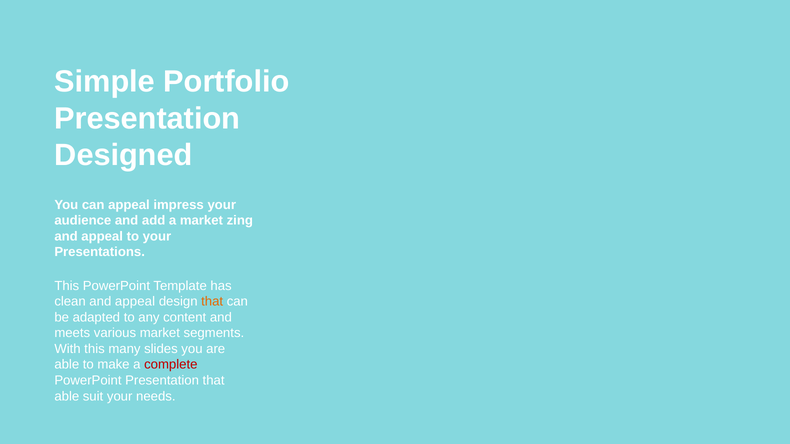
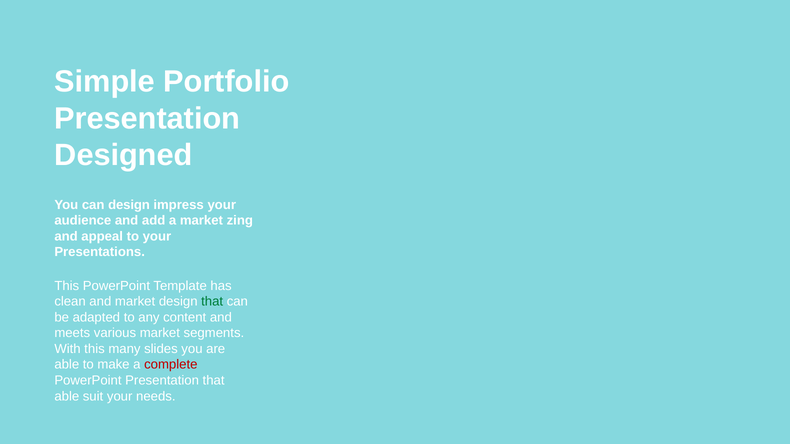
can appeal: appeal -> design (129, 205)
clean and appeal: appeal -> market (135, 302)
that colour: orange -> green (212, 302)
